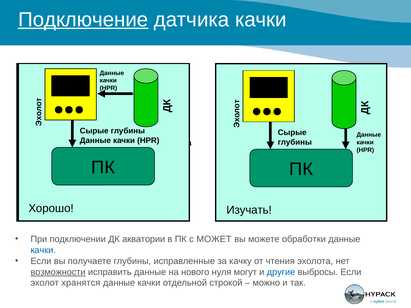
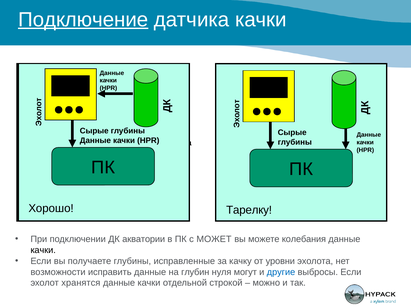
Изучать: Изучать -> Тарелку (249, 210)
обработки: обработки -> колебания (304, 239)
качки colour: blue -> black (43, 250)
чтения: чтения -> уровни (280, 261)
возможности underline: present -> none (58, 272)
нового: нового -> глубин (195, 272)
